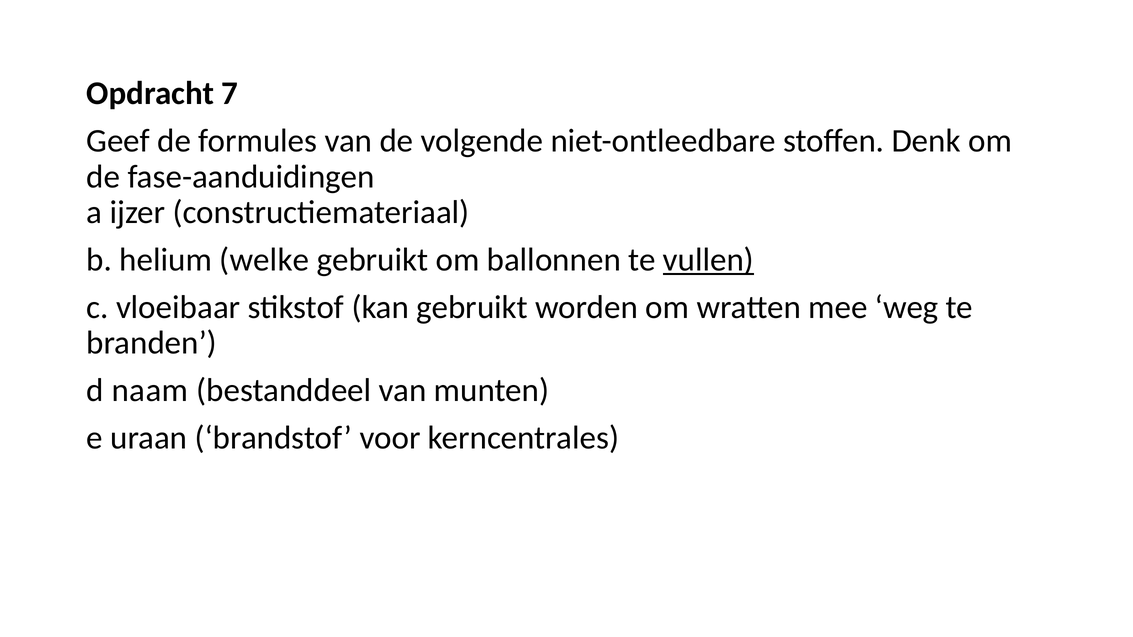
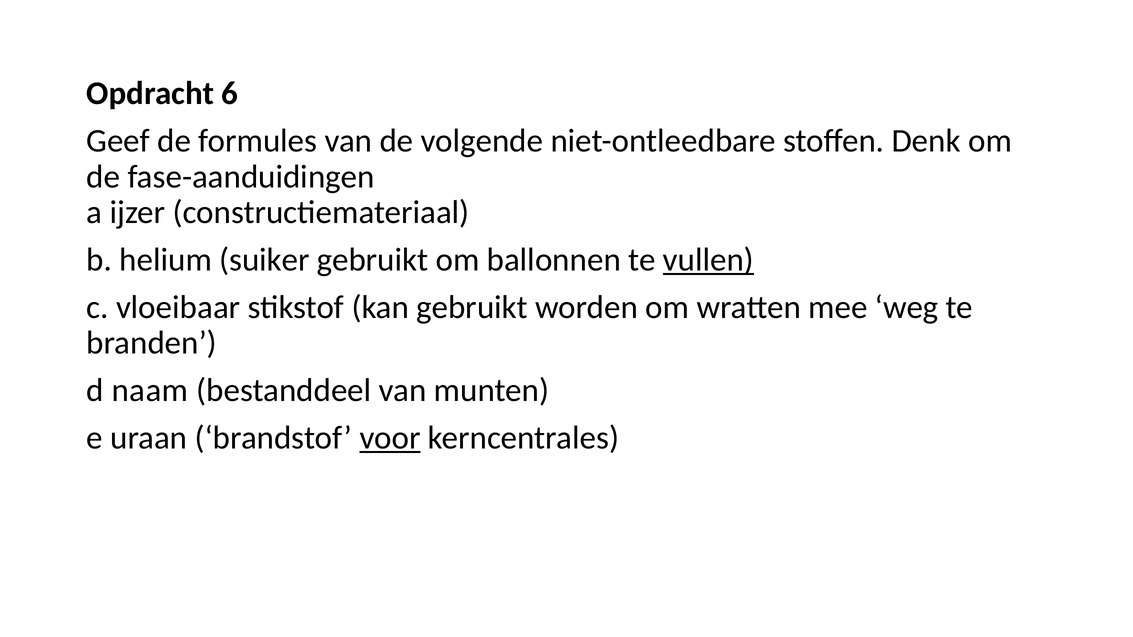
7: 7 -> 6 (230, 94)
welke: welke -> suiker (264, 260)
voor underline: none -> present (390, 438)
